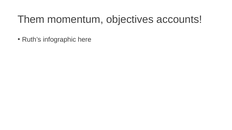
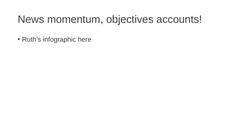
Them: Them -> News (31, 19)
